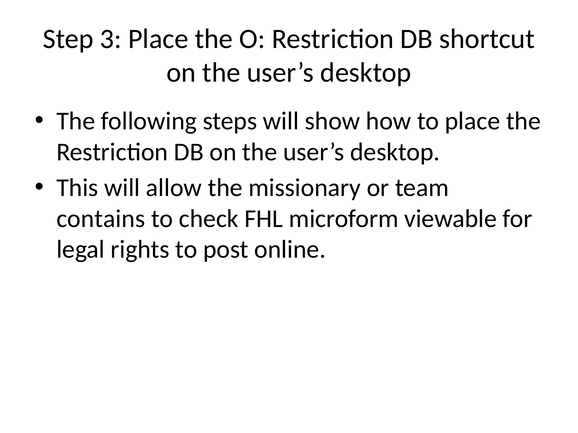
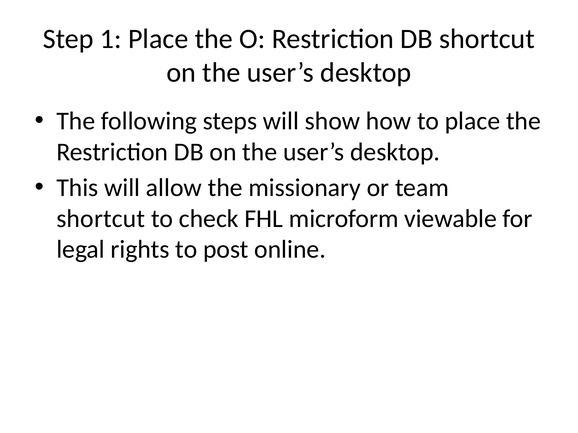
3: 3 -> 1 (111, 39)
contains: contains -> shortcut (101, 219)
